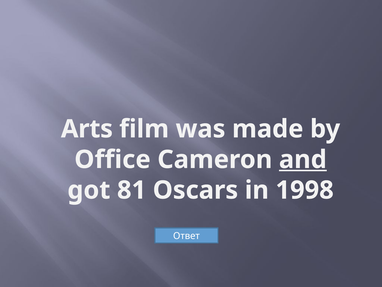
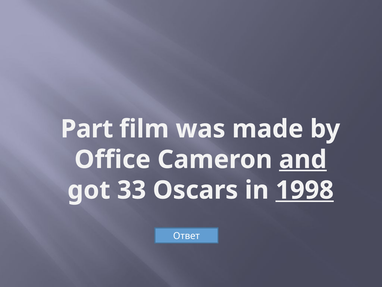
Arts: Arts -> Part (87, 129)
81: 81 -> 33 (132, 190)
1998 underline: none -> present (305, 190)
